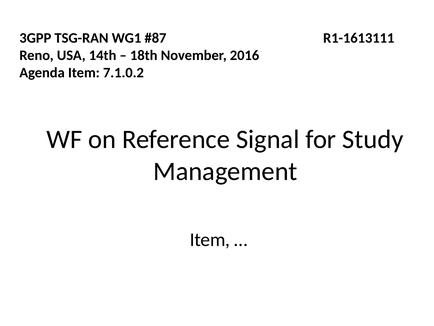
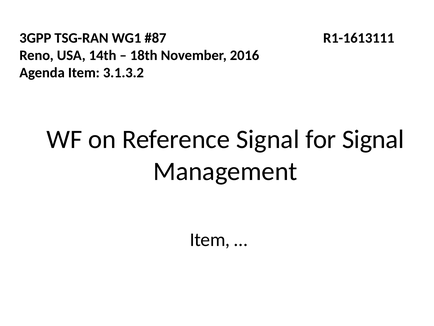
7.1.0.2: 7.1.0.2 -> 3.1.3.2 (123, 73)
for Study: Study -> Signal (373, 139)
